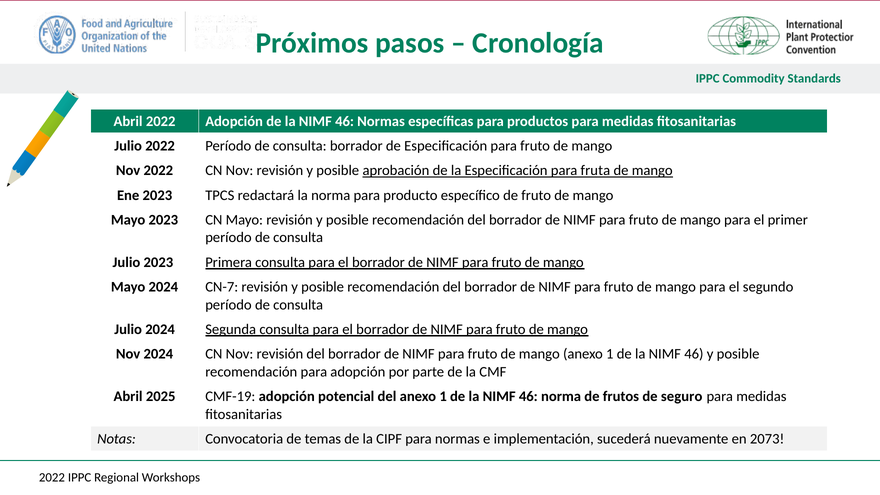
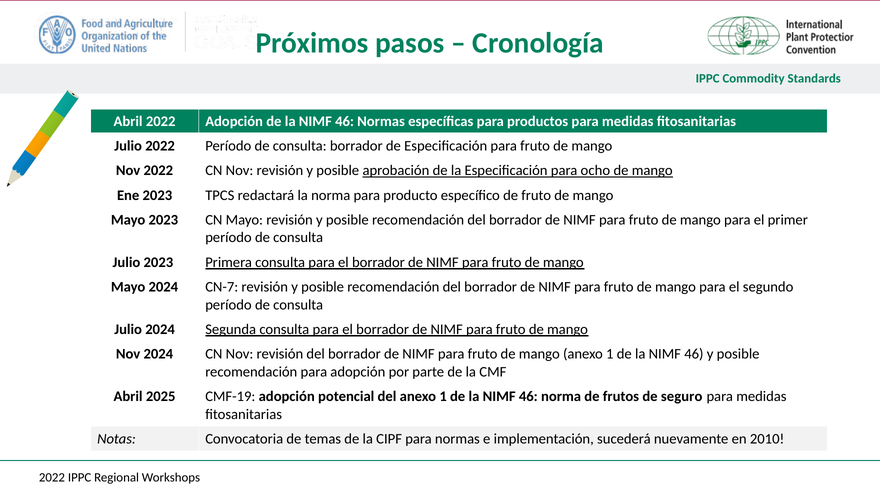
fruta: fruta -> ocho (595, 171)
2073: 2073 -> 2010 (767, 439)
